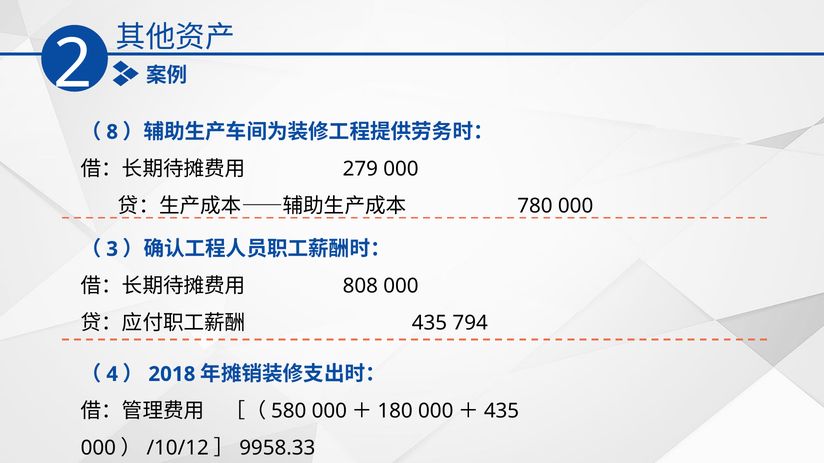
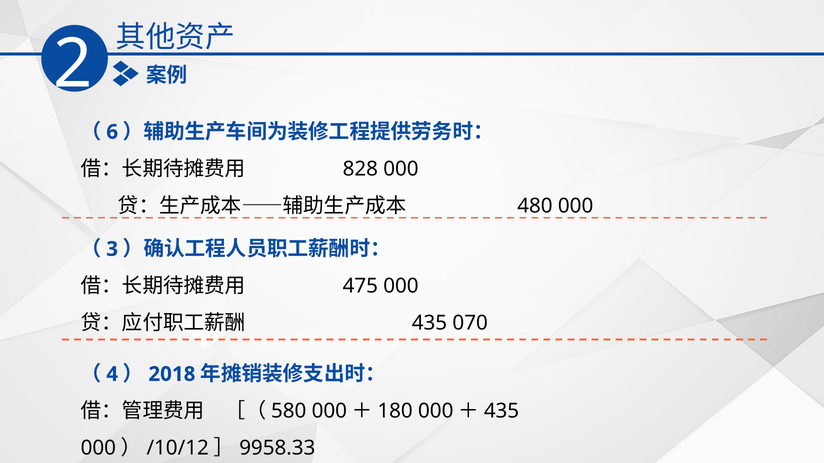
8: 8 -> 6 (112, 132)
279: 279 -> 828 (360, 169)
780: 780 -> 480 (535, 206)
808: 808 -> 475 (360, 286)
794: 794 -> 070 (470, 324)
